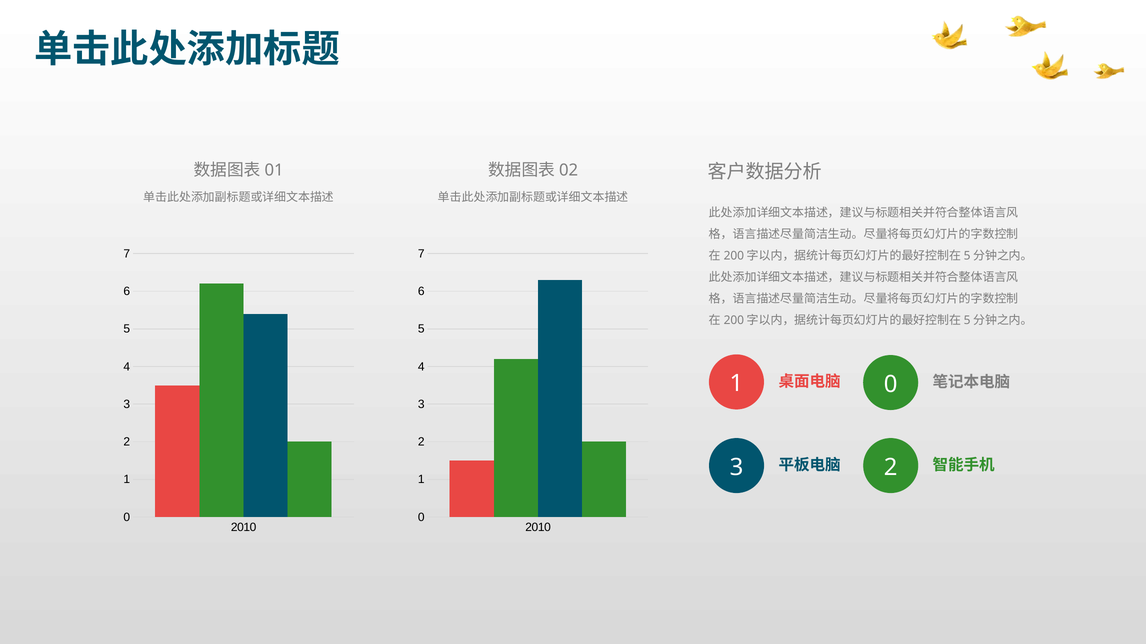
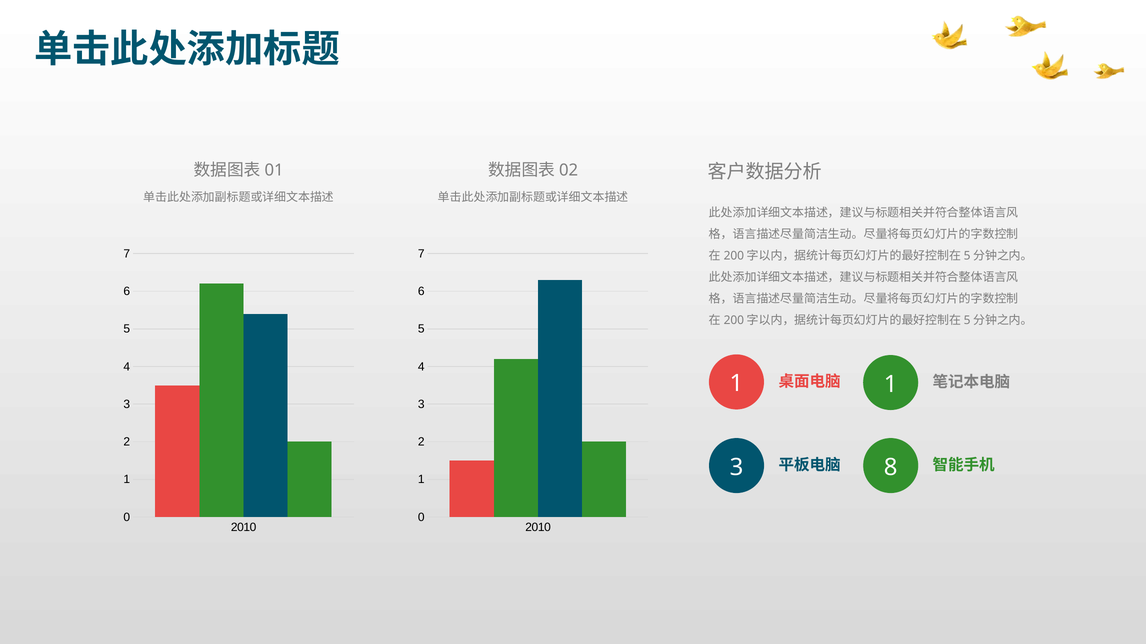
0: 0 -> 1 (891, 385)
2: 2 -> 8 (891, 468)
